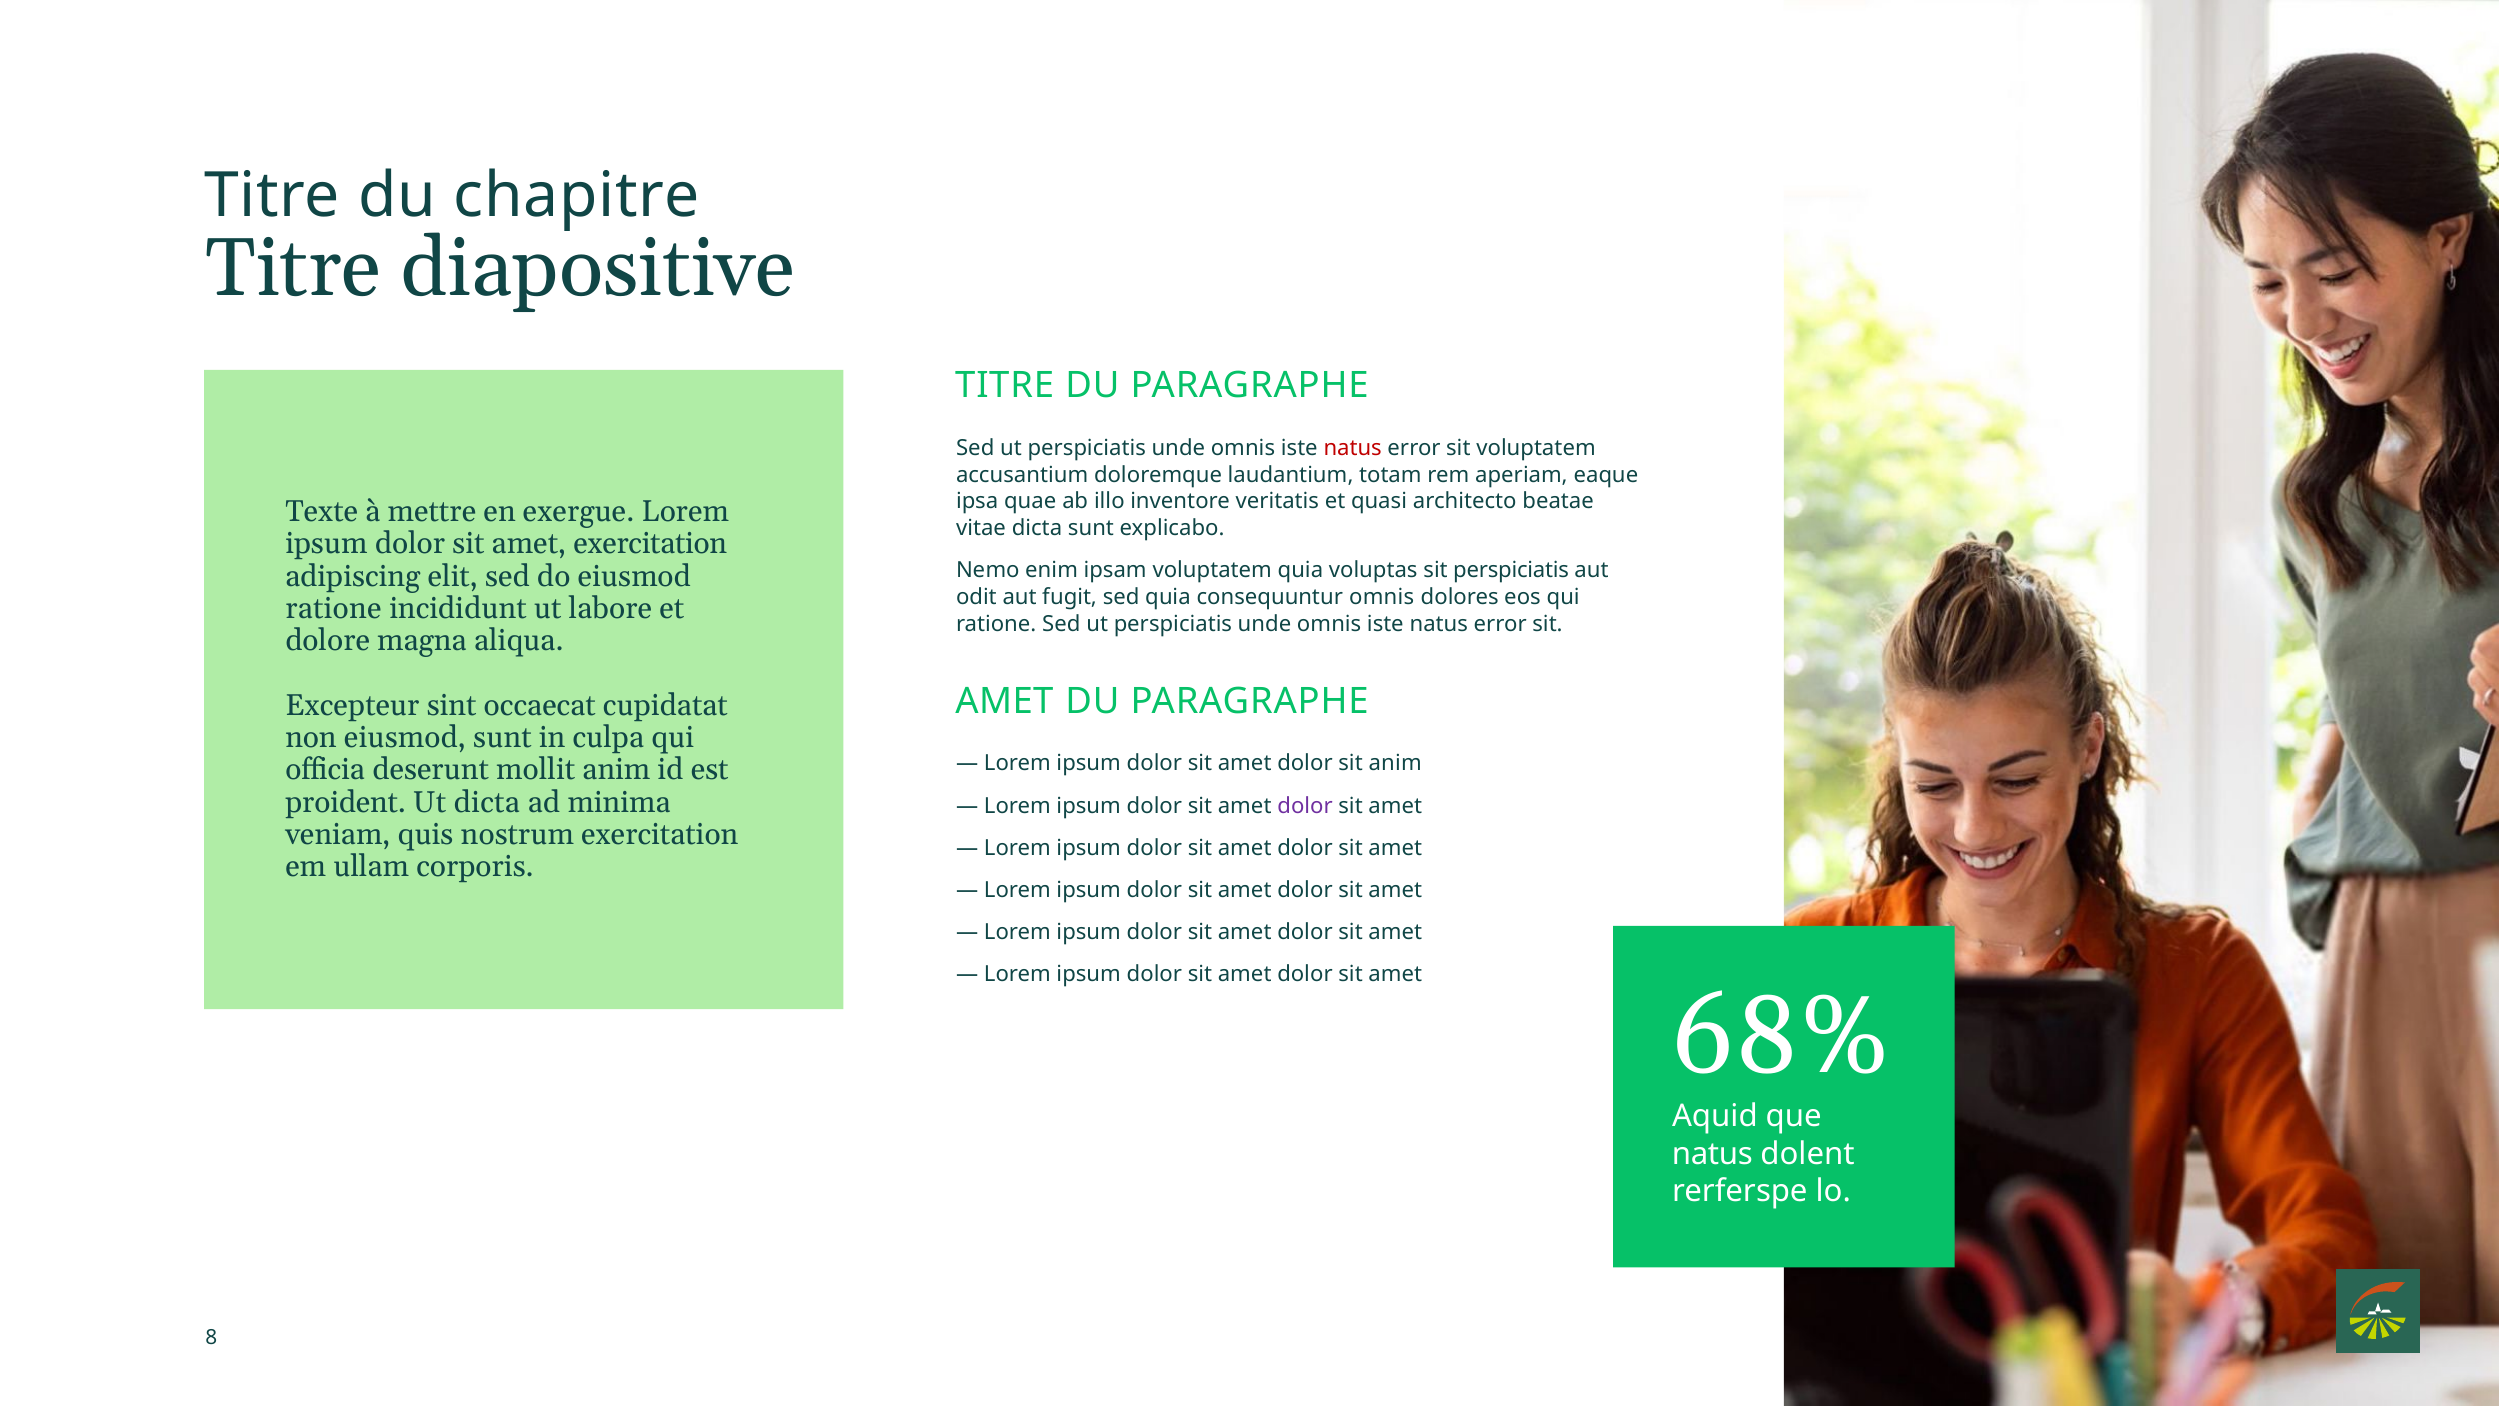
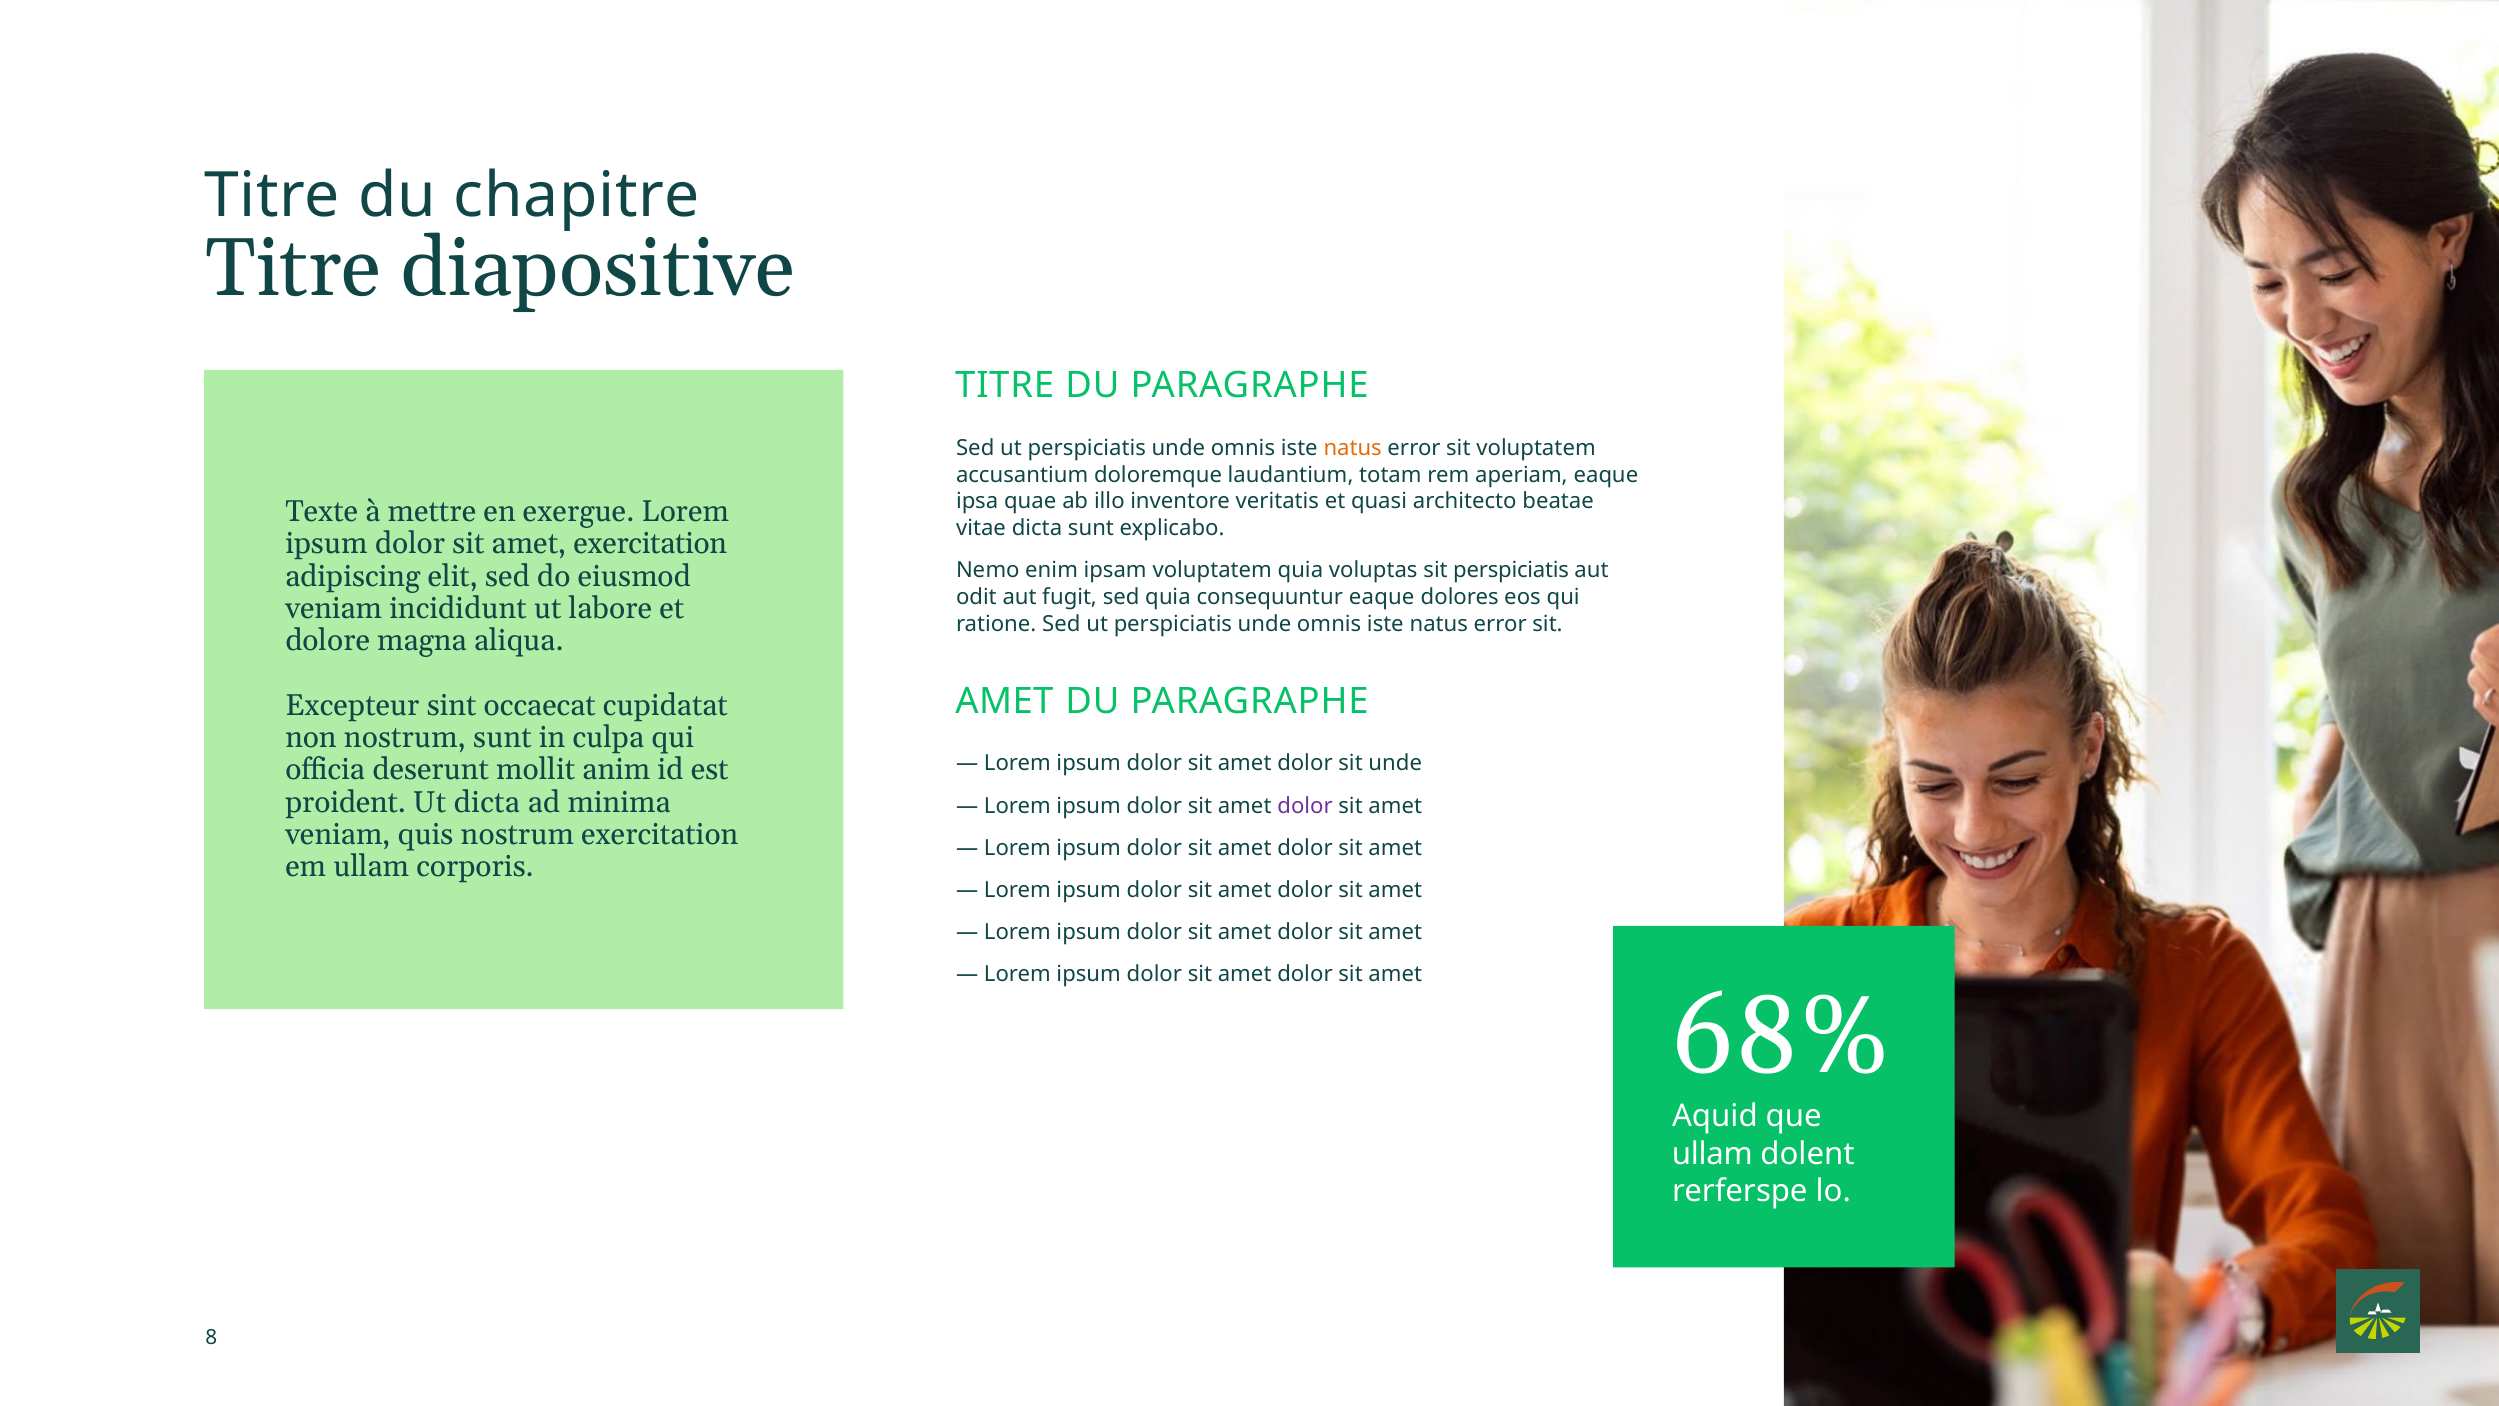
natus colour: red -> orange (1353, 448)
consequuntur omnis: omnis -> eaque (1382, 597)
ratione: ratione -> veniam (334, 608)
non eiusmod: eiusmod -> nostrum (405, 738)
sit anim: anim -> unde (1395, 763)
natus: natus -> ullam (1712, 1154)
